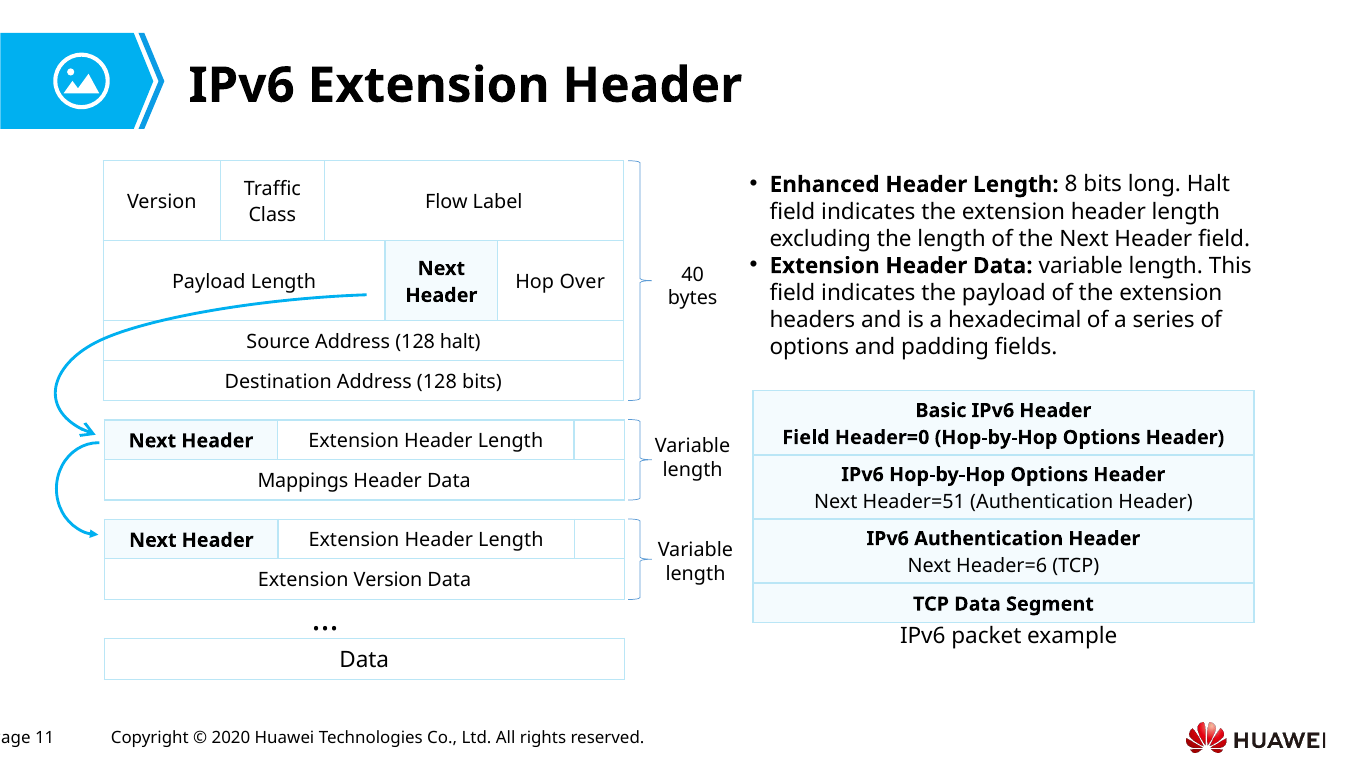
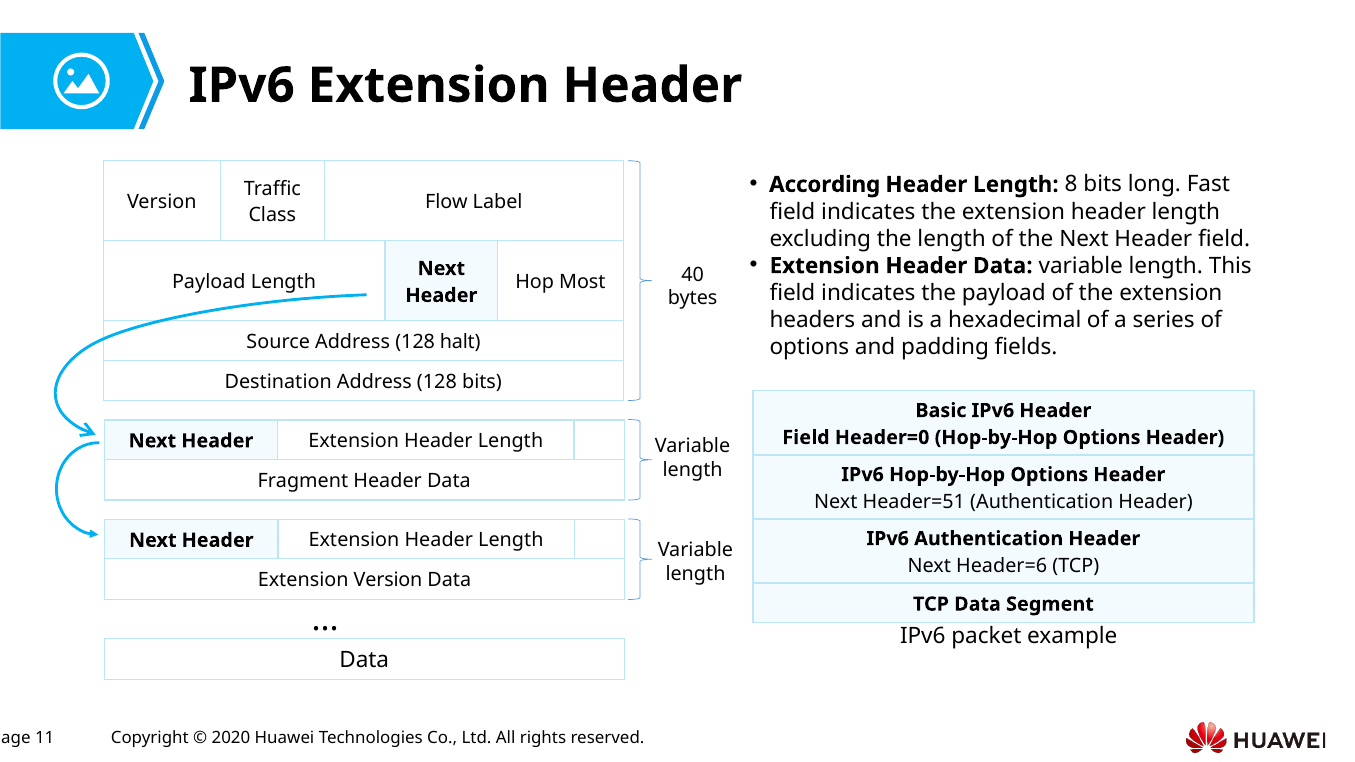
Enhanced: Enhanced -> According (825, 185)
long Halt: Halt -> Fast (1208, 185)
Over: Over -> Most (582, 282)
Mappings: Mappings -> Fragment (303, 481)
